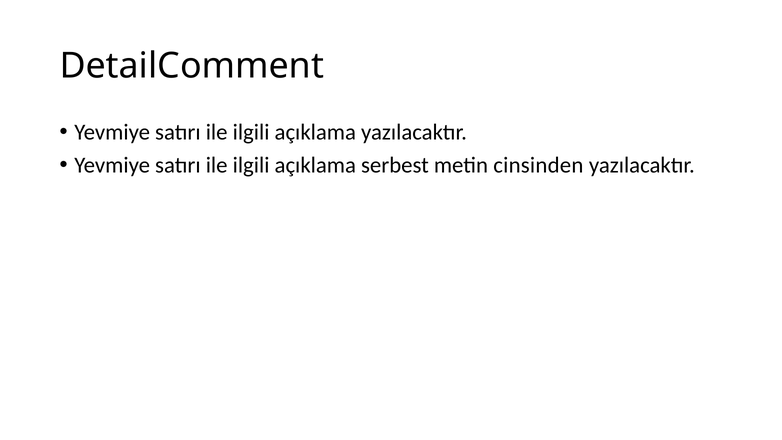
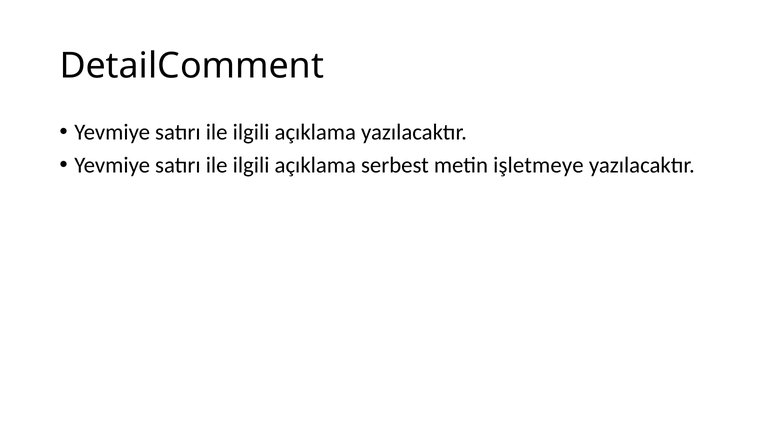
cinsinden: cinsinden -> işletmeye (538, 165)
